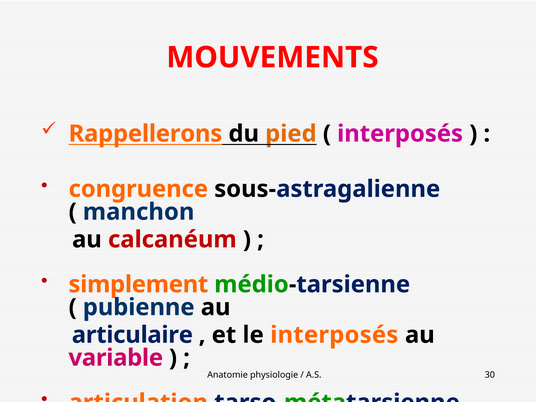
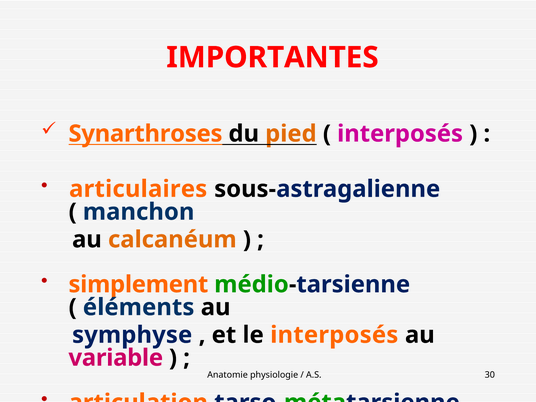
MOUVEMENTS: MOUVEMENTS -> IMPORTANTES (272, 57)
Rappellerons: Rappellerons -> Synarthroses (145, 134)
congruence: congruence -> articulaires (138, 189)
calcanéum colour: red -> orange (172, 240)
pubienne: pubienne -> éléments (139, 307)
articulaire: articulaire -> symphyse (132, 335)
